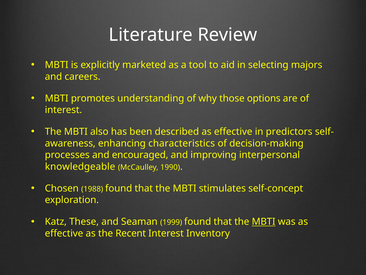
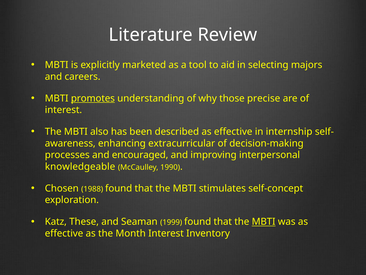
promotes underline: none -> present (93, 98)
options: options -> precise (264, 98)
predictors: predictors -> internship (289, 132)
characteristics: characteristics -> extracurricular (182, 143)
Recent: Recent -> Month (131, 233)
